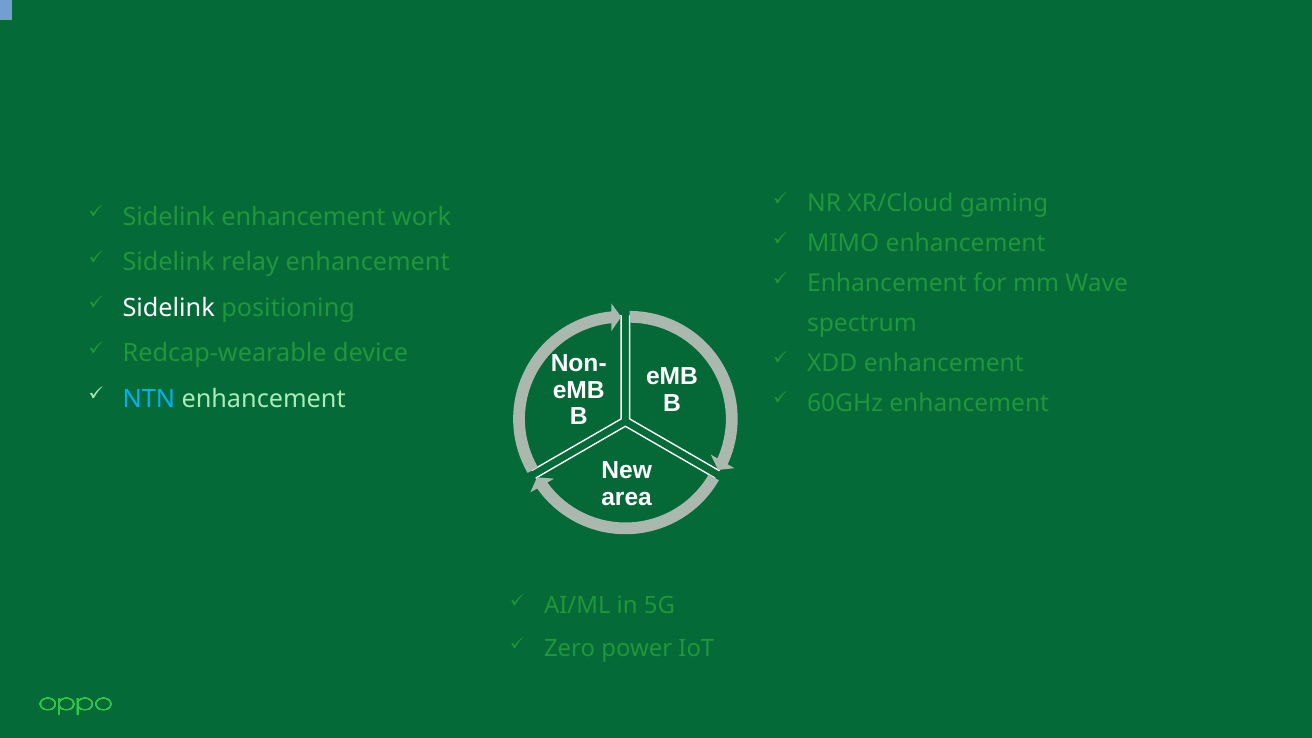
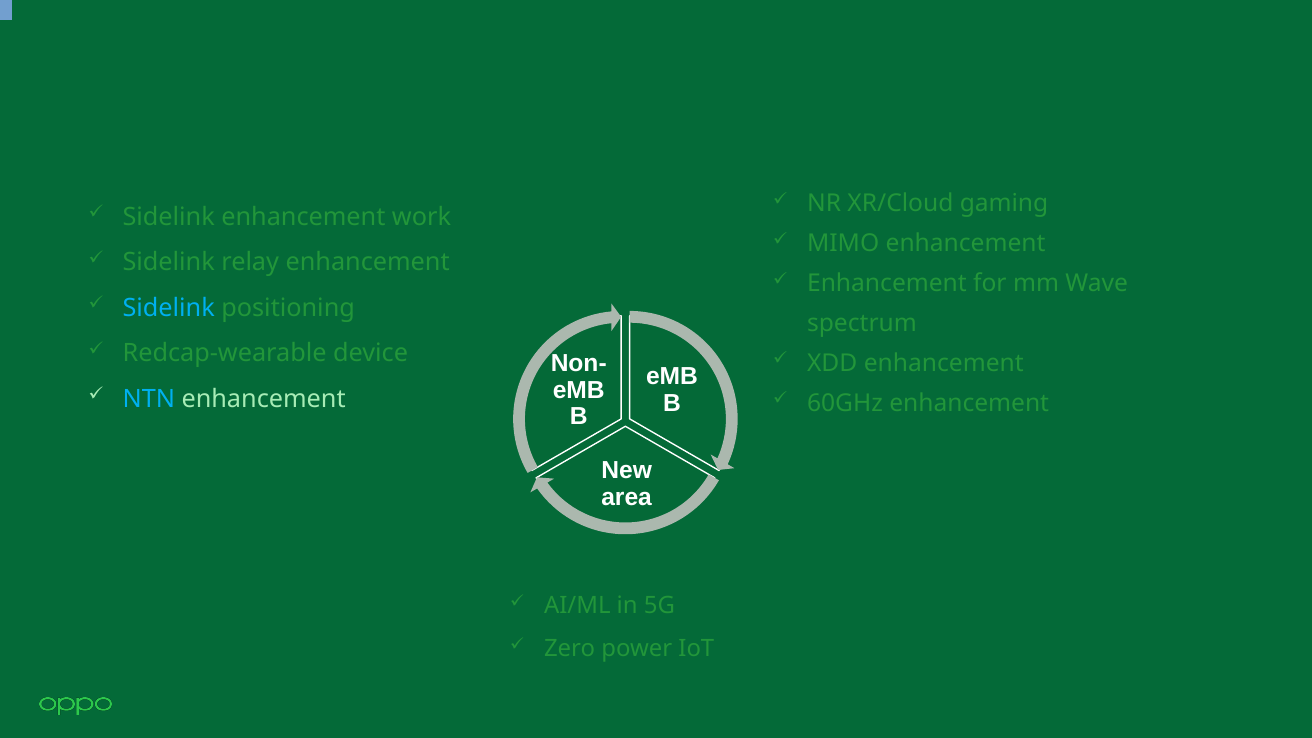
Sidelink colour: white -> light blue (169, 308)
